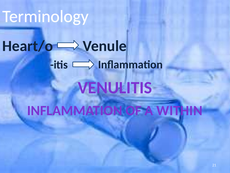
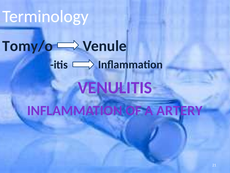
Heart/o: Heart/o -> Tomy/o (28, 46)
WITHIN: WITHIN -> ARTERY (179, 110)
